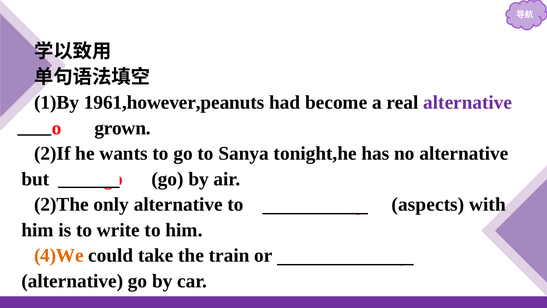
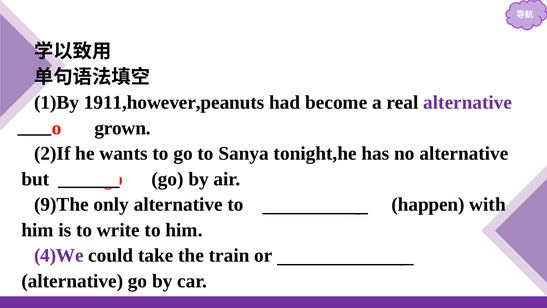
1961,however,peanuts: 1961,however,peanuts -> 1911,however,peanuts (174, 102)
2)The: 2)The -> 9)The (61, 204)
aspects: aspects -> happen (428, 204)
4)We colour: orange -> purple (59, 255)
